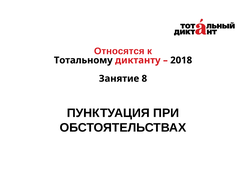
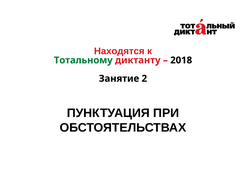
Относятся: Относятся -> Находятся (119, 51)
Тотальному colour: black -> green (83, 60)
8: 8 -> 2 (144, 79)
